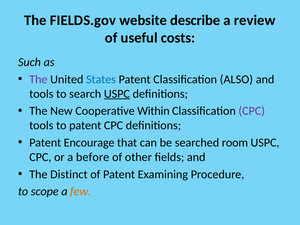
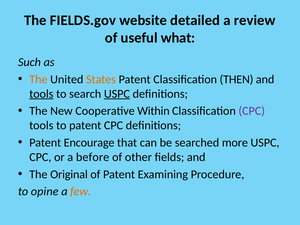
describe: describe -> detailed (195, 20)
costs: costs -> what (178, 38)
The colour: purple -> orange (38, 79)
States colour: blue -> orange (101, 79)
ALSO: ALSO -> THEN (236, 79)
tools underline: none -> present (41, 94)
room: room -> more (235, 143)
Distinct: Distinct -> Original (69, 174)
scope: scope -> opine (45, 191)
